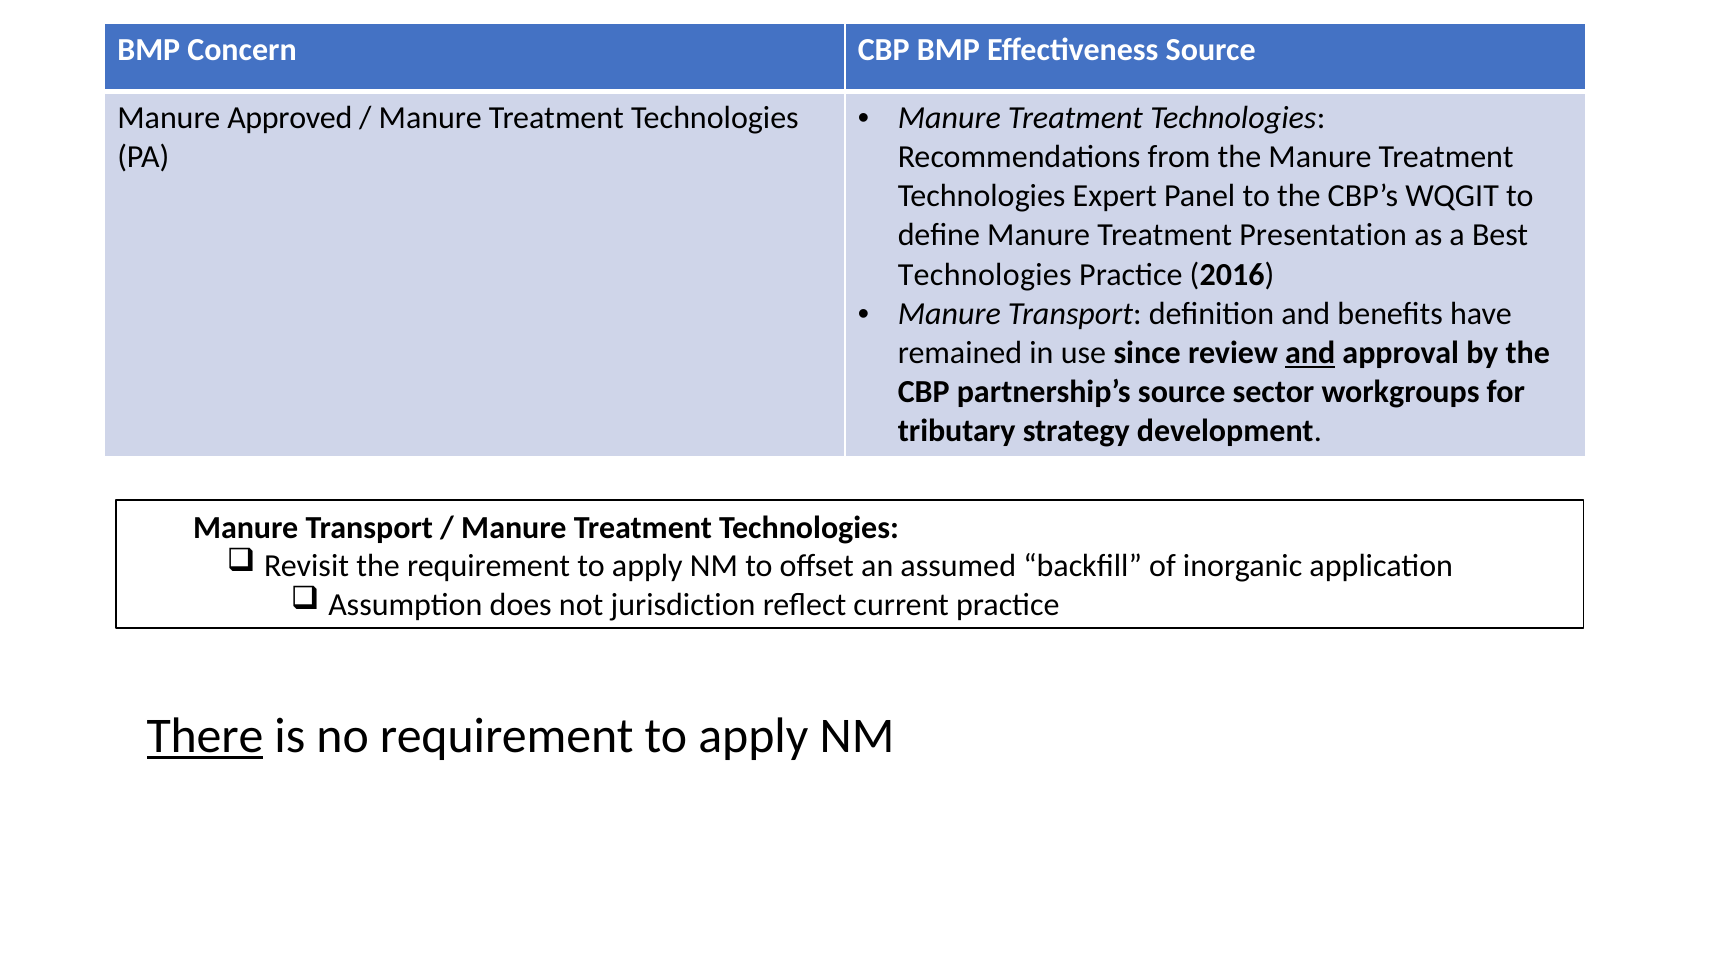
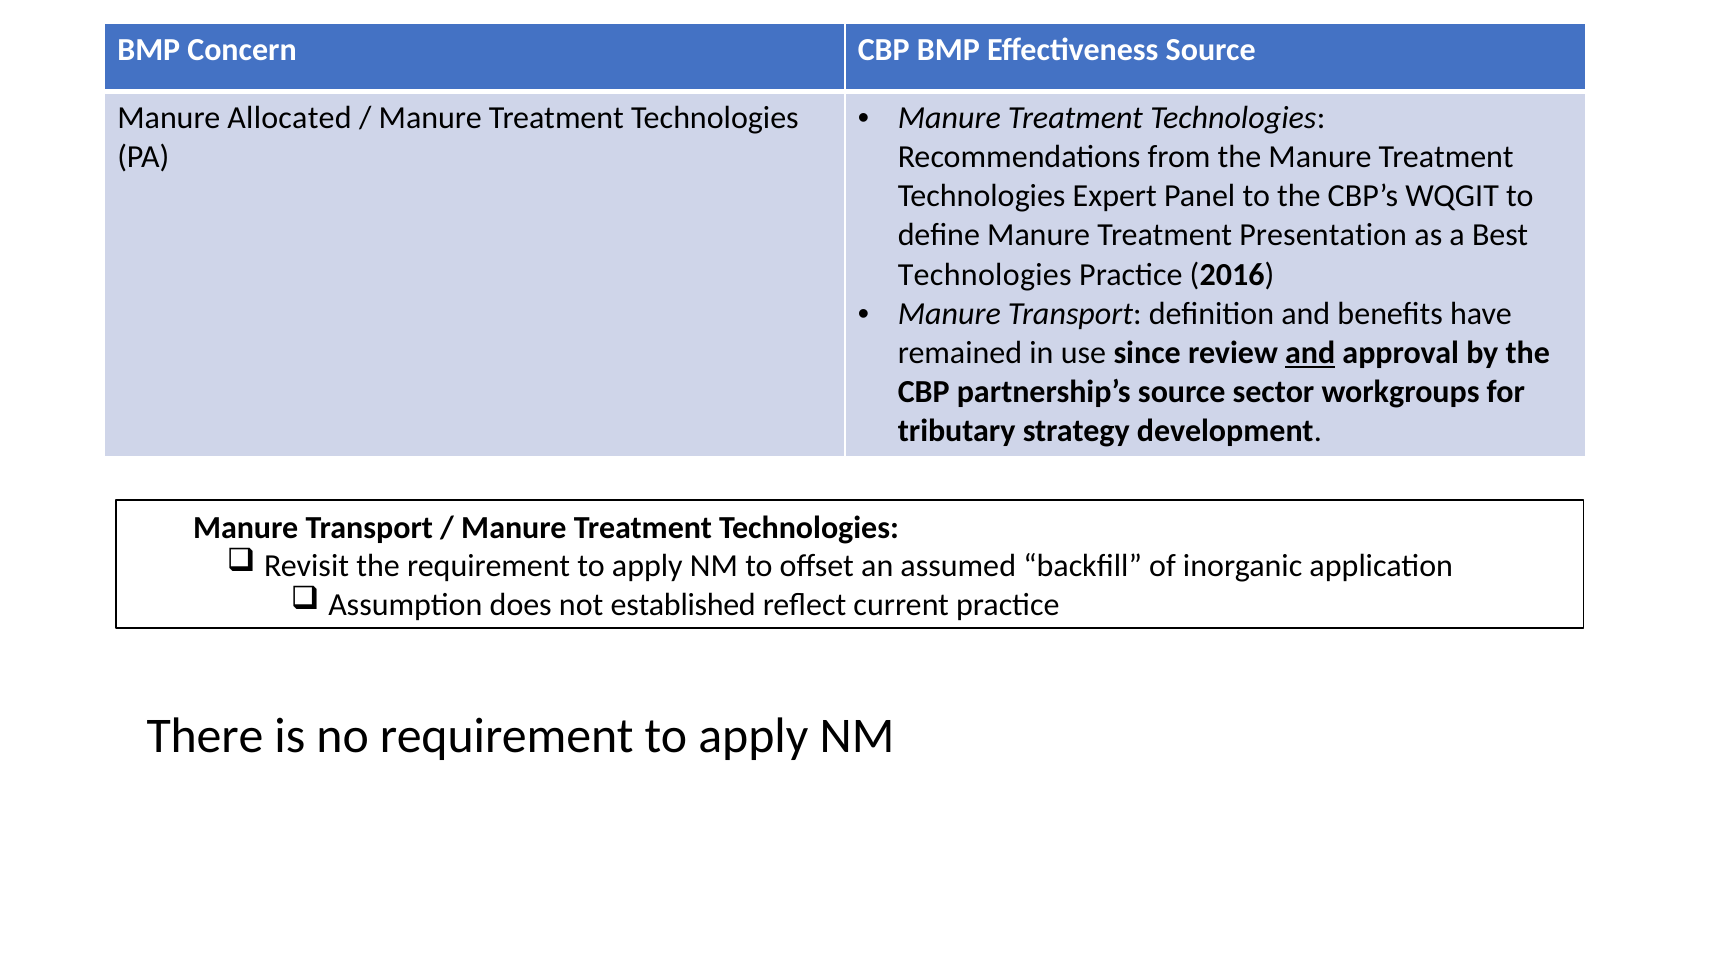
Approved: Approved -> Allocated (290, 118)
jurisdiction: jurisdiction -> established (683, 604)
There underline: present -> none (205, 736)
